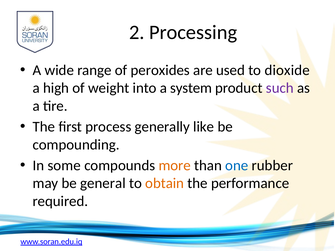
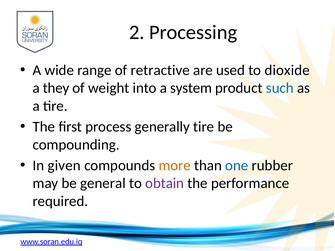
peroxides: peroxides -> retractive (160, 70)
high: high -> they (56, 88)
such colour: purple -> blue (280, 88)
generally like: like -> tire (204, 127)
some: some -> given (64, 166)
obtain colour: orange -> purple (165, 183)
